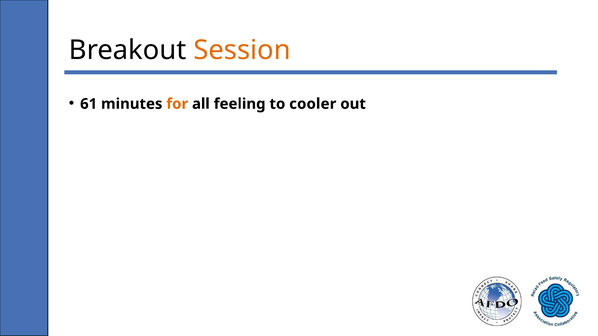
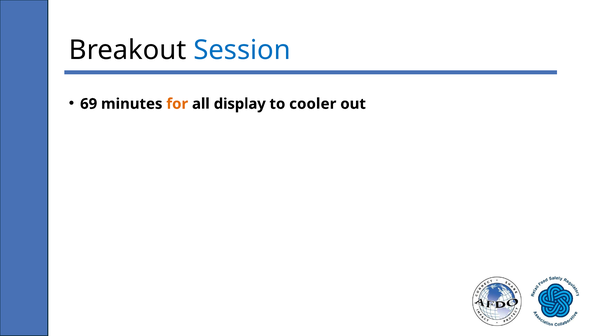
Session colour: orange -> blue (242, 50)
61: 61 -> 69 (89, 104)
feeling: feeling -> display (240, 104)
